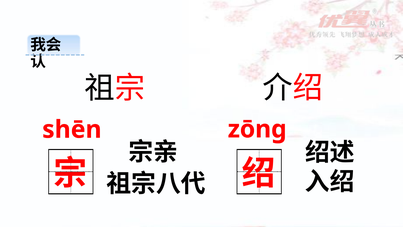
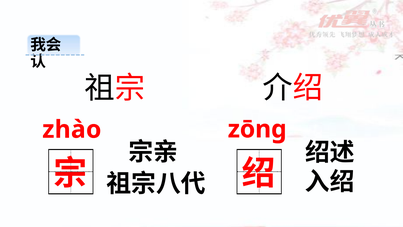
shēn: shēn -> zhào (72, 129)
